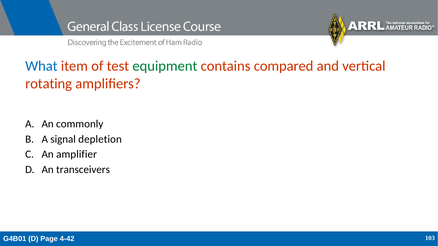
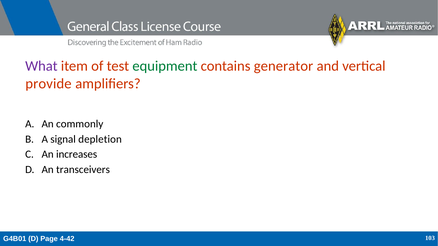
What colour: blue -> purple (41, 66)
compared: compared -> generator (283, 66)
rotating: rotating -> provide (48, 84)
amplifier: amplifier -> increases (77, 155)
